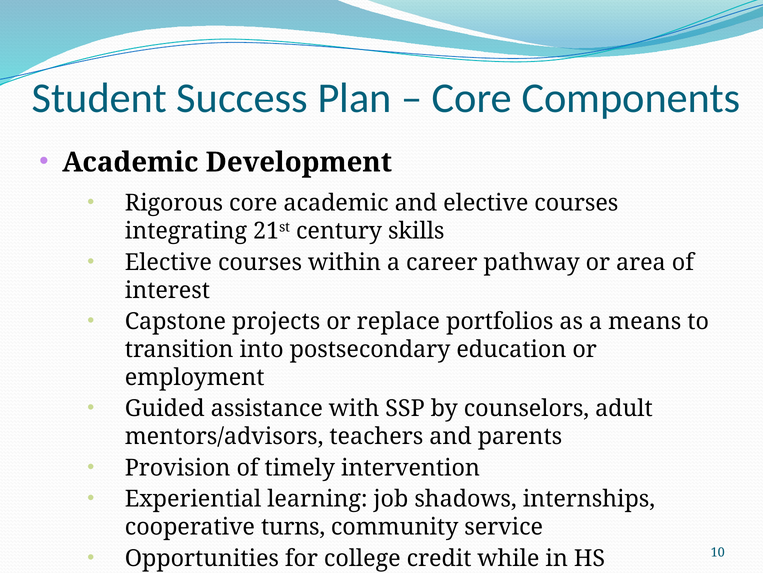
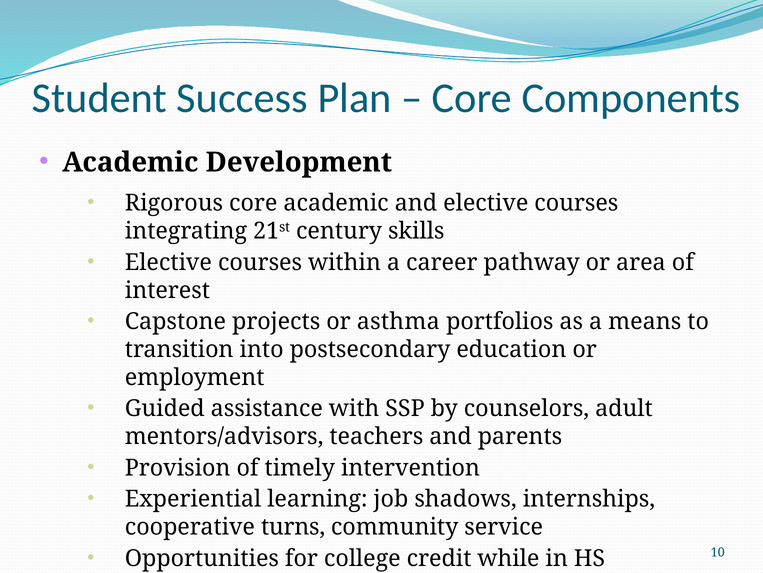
replace: replace -> asthma (398, 321)
